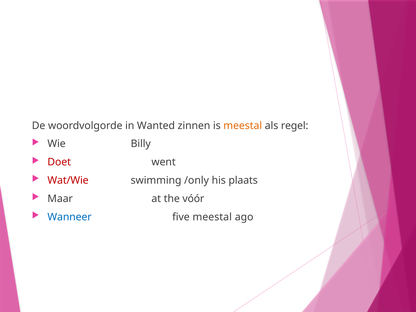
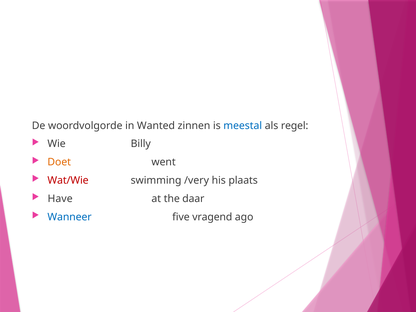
meestal colour: orange -> blue (243, 126)
Doet colour: red -> orange (59, 162)
/only: /only -> /very (197, 180)
Maar: Maar -> Have (60, 199)
vóór: vóór -> daar (193, 199)
five meestal: meestal -> vragend (212, 217)
